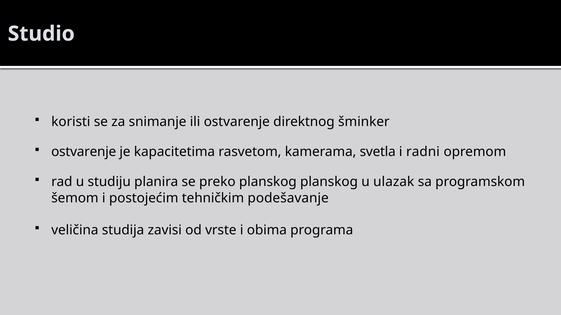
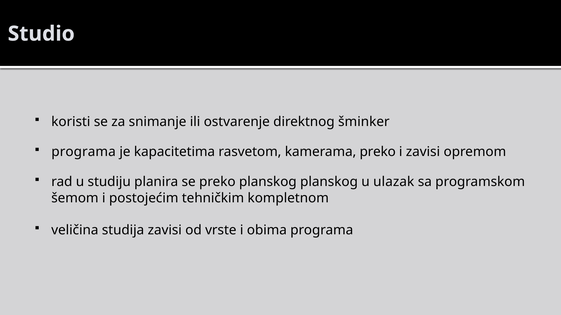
ostvarenje: ostvarenje -> programa (84, 152)
kamerama svetla: svetla -> preko (378, 152)
i radni: radni -> zavisi (423, 152)
podešavanje: podešavanje -> kompletnom (288, 198)
